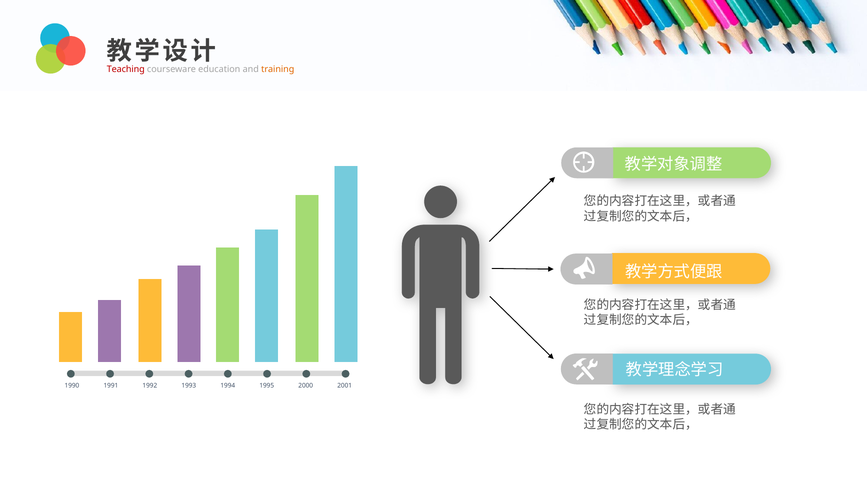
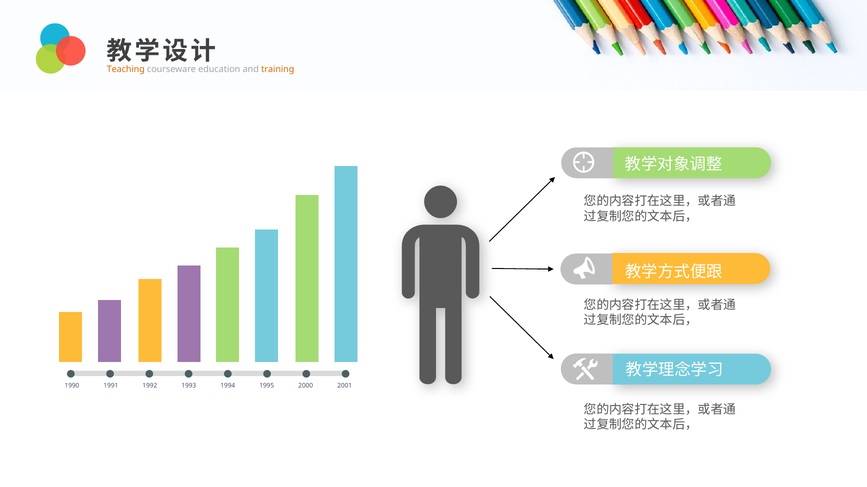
Teaching colour: red -> orange (126, 70)
